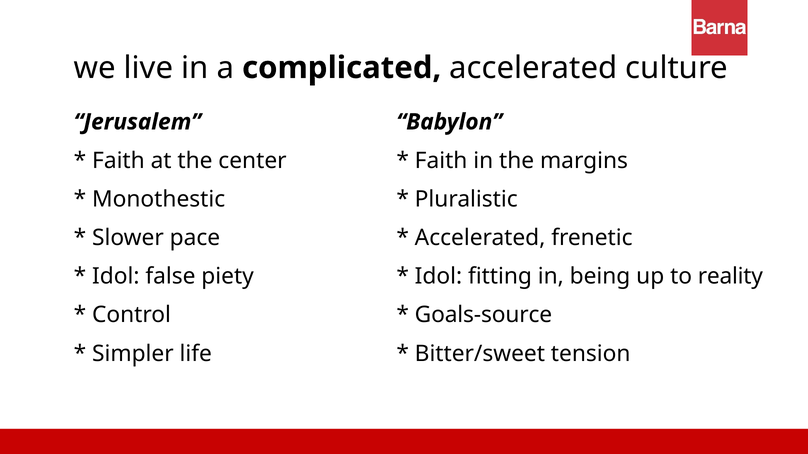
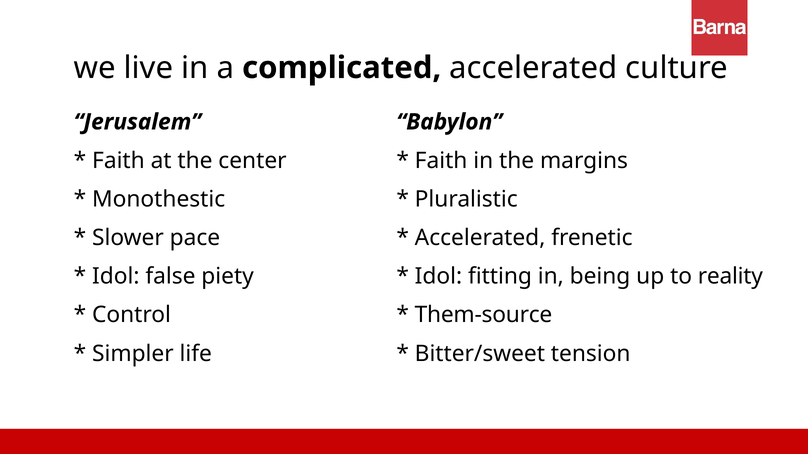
Goals-source: Goals-source -> Them-source (483, 315)
